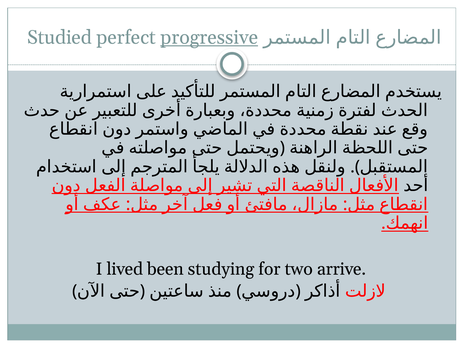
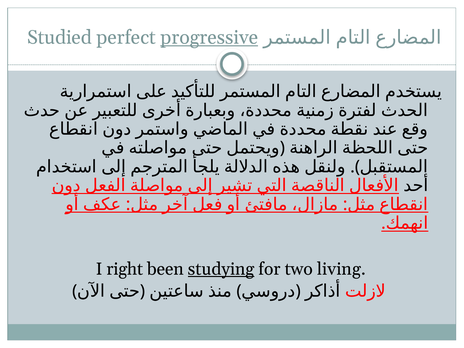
lived: lived -> right (125, 269)
studying underline: none -> present (221, 269)
arrive: arrive -> living (341, 269)
